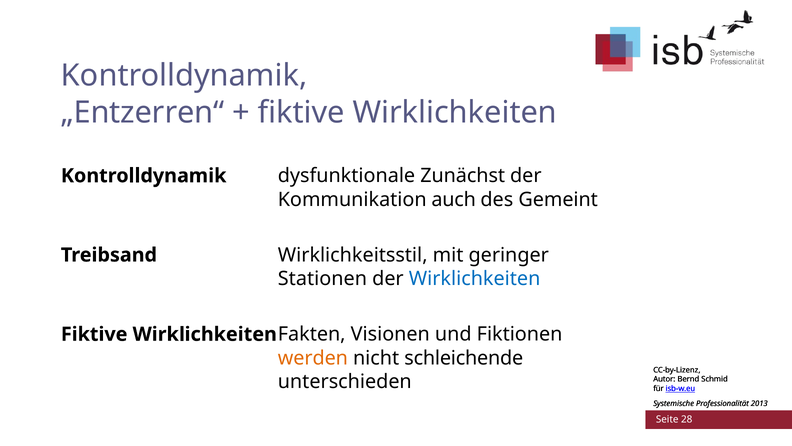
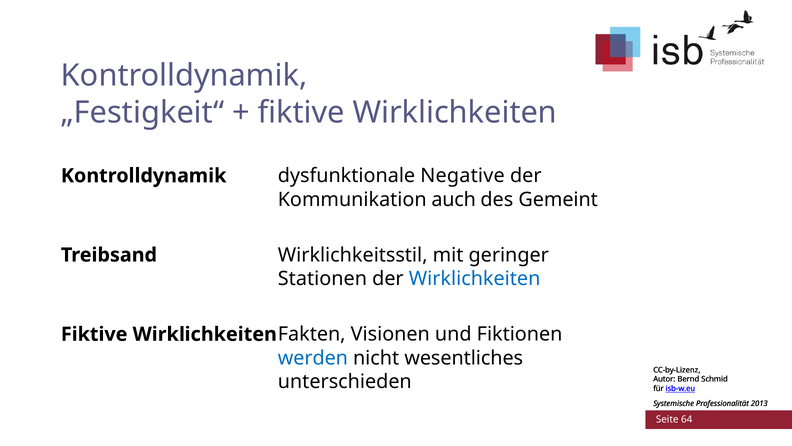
„Entzerren“: „Entzerren“ -> „Festigkeit“ (143, 112)
Zunächst: Zunächst -> Negative (463, 176)
werden colour: orange -> blue (313, 358)
schleichende: schleichende -> wesentliches (464, 358)
28: 28 -> 64 (687, 419)
